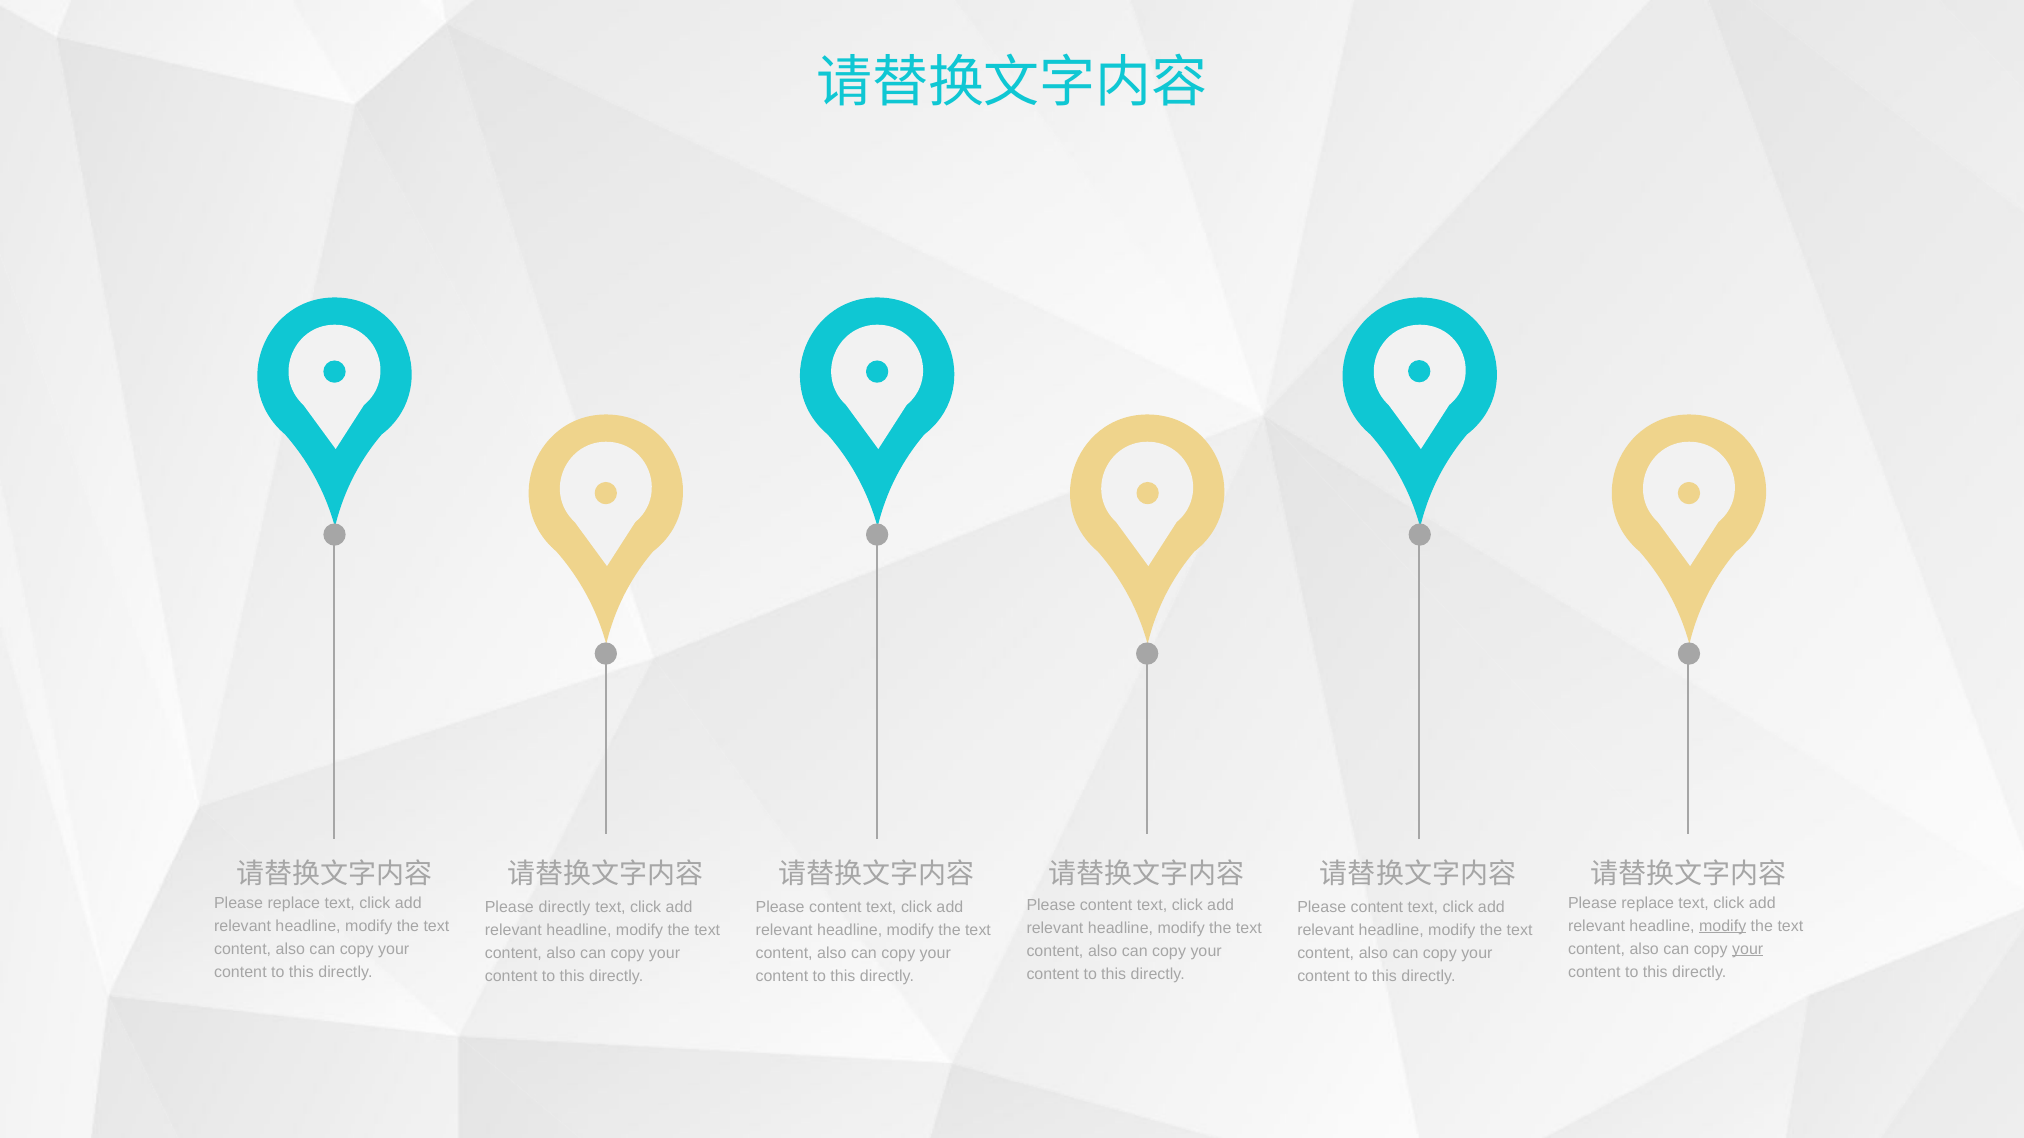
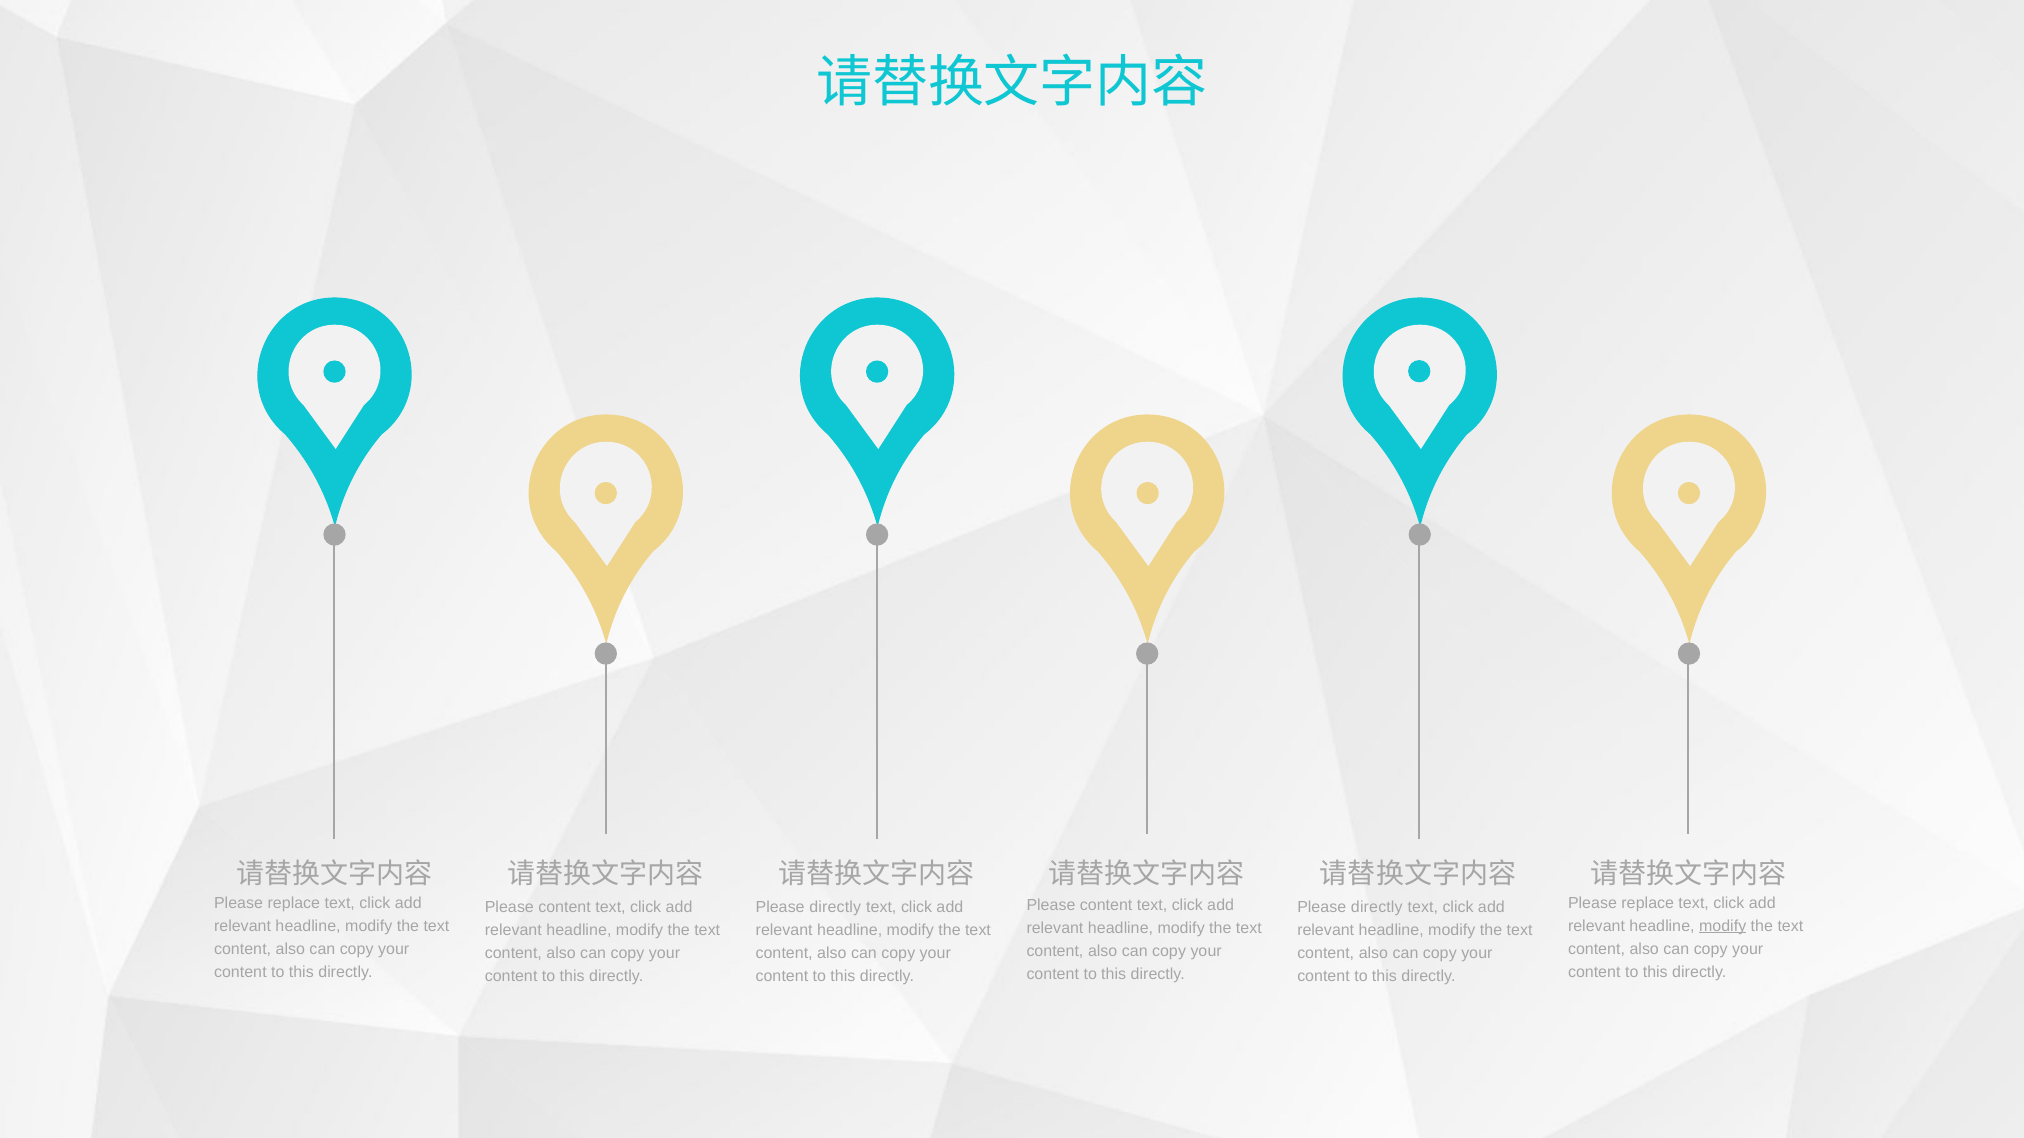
directly: directly -> content (565, 908)
content: content -> directly (835, 908)
content: content -> directly (1377, 908)
your underline: present -> none (1748, 949)
